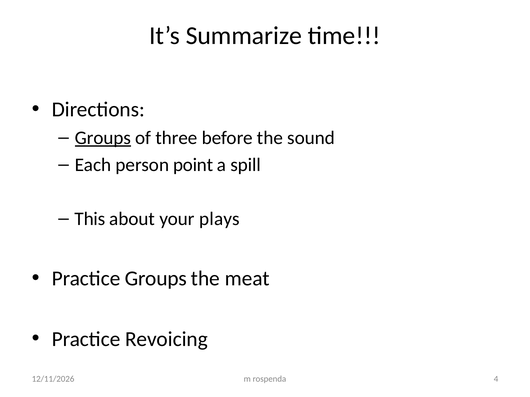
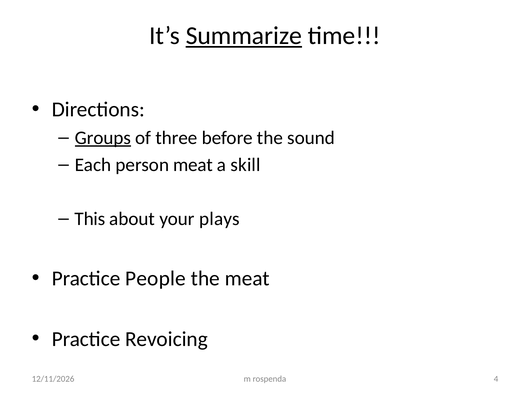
Summarize underline: none -> present (244, 36)
person point: point -> meat (193, 165)
spill: spill -> skill (246, 165)
Practice Groups: Groups -> People (156, 279)
